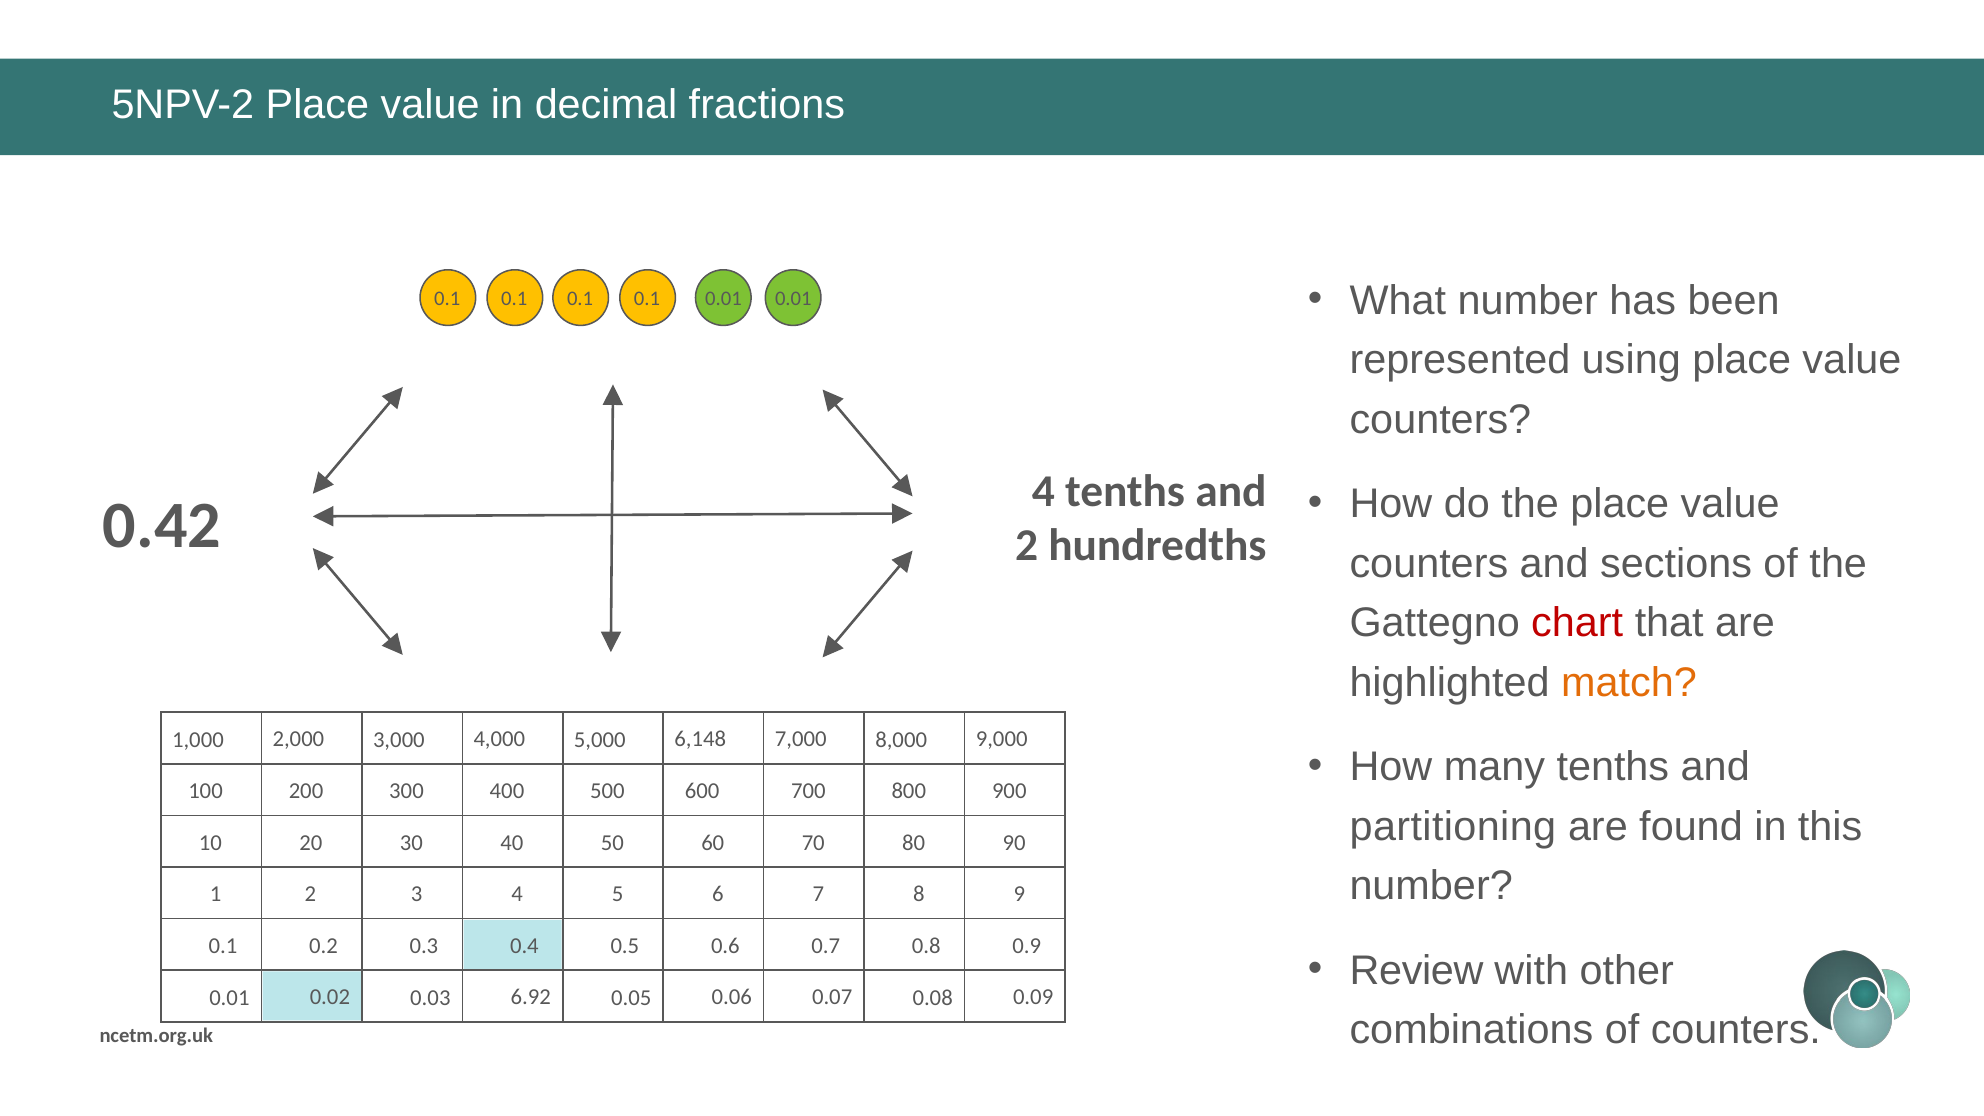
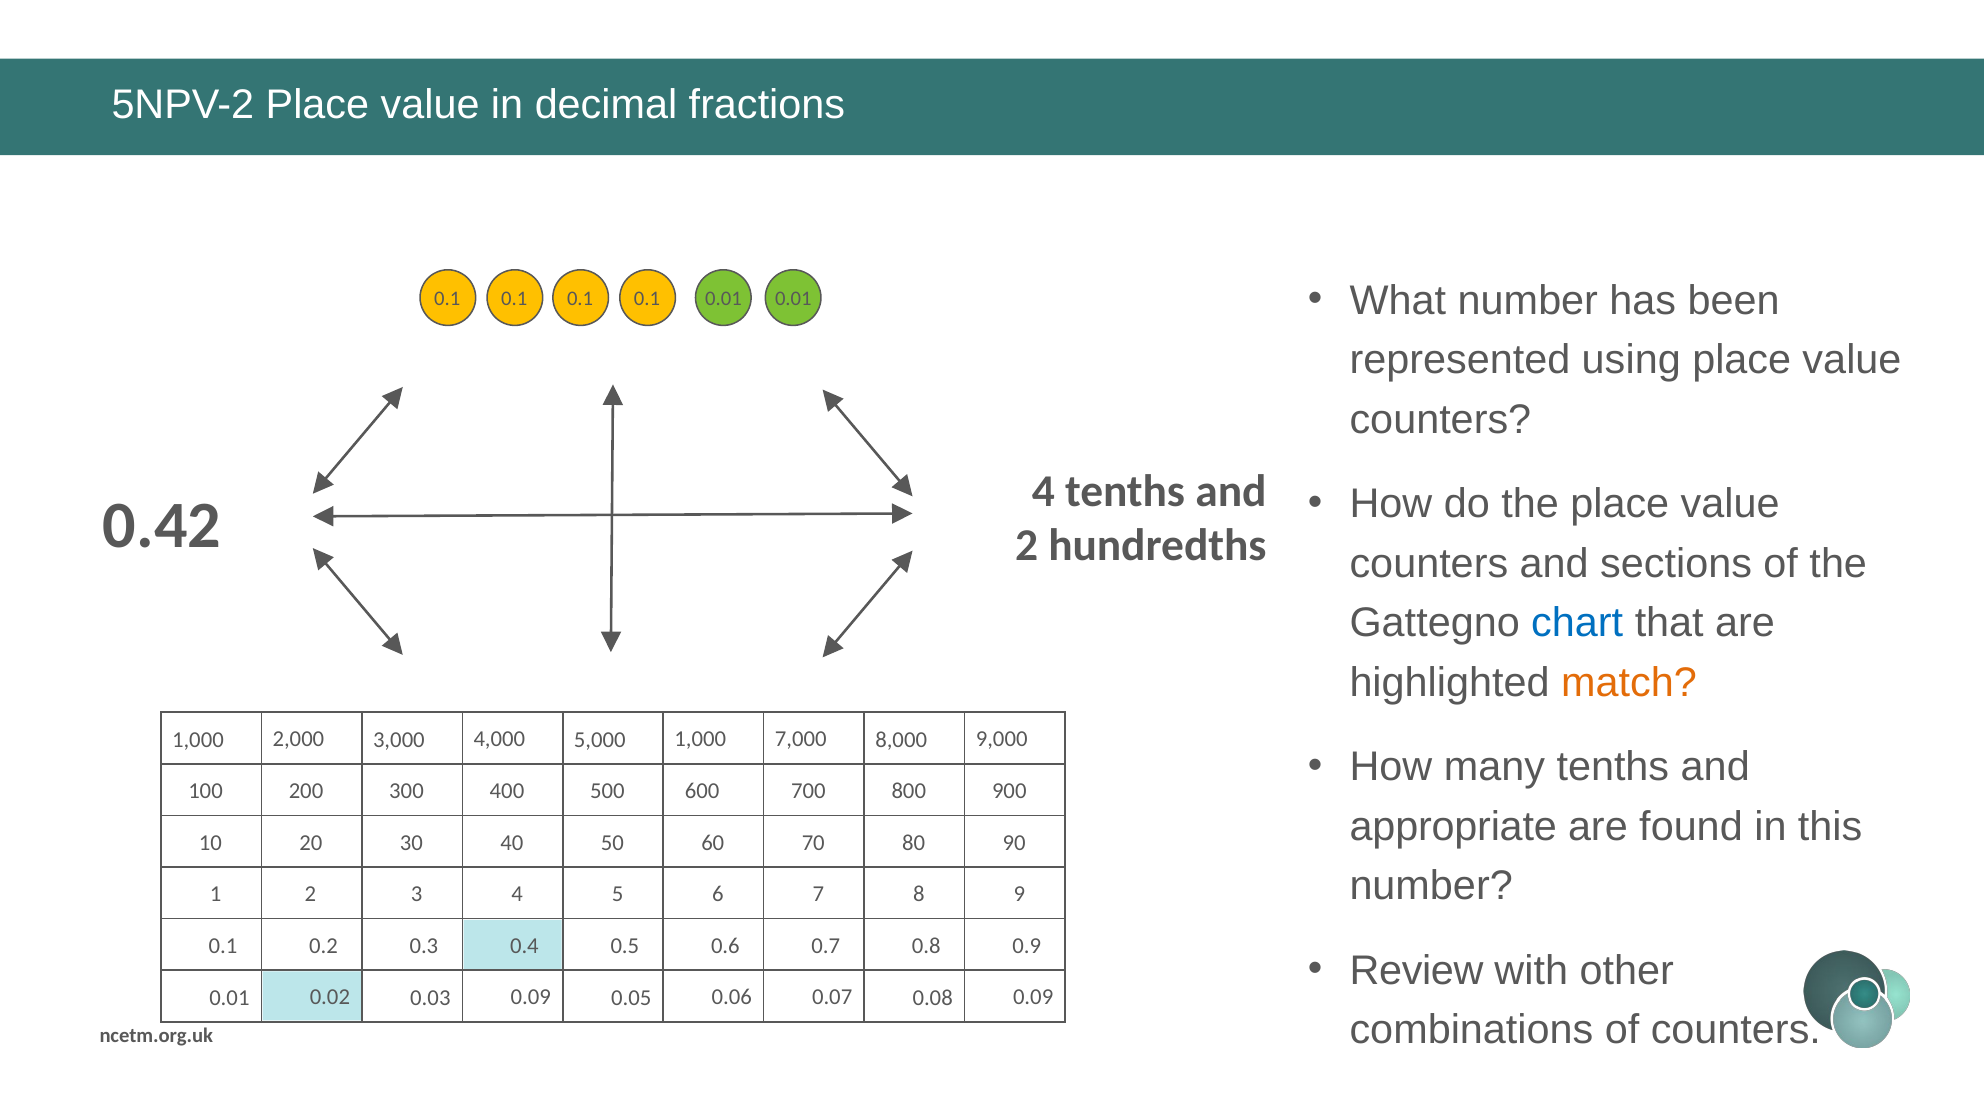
chart colour: red -> blue (1577, 623)
6,148: 6,148 -> 1,000 (700, 739)
partitioning: partitioning -> appropriate (1453, 826)
6.92: 6.92 -> 0.09 (531, 997)
